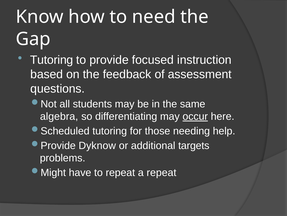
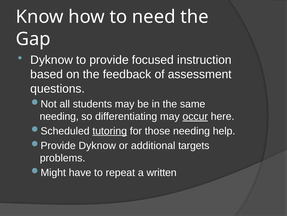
Tutoring: Tutoring -> Dyknow (52, 60)
algebra: algebra -> needing (59, 116)
tutoring underline: none -> present (110, 131)
a repeat: repeat -> written (162, 172)
